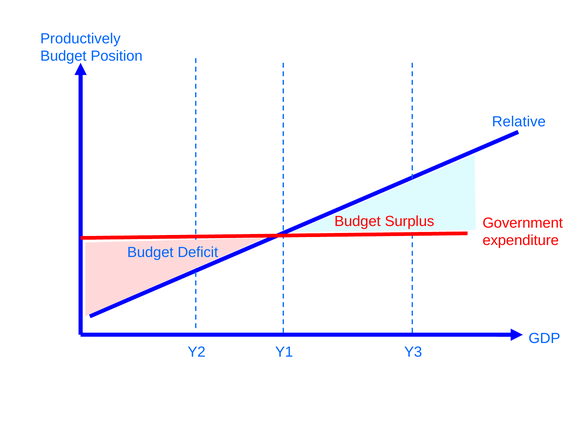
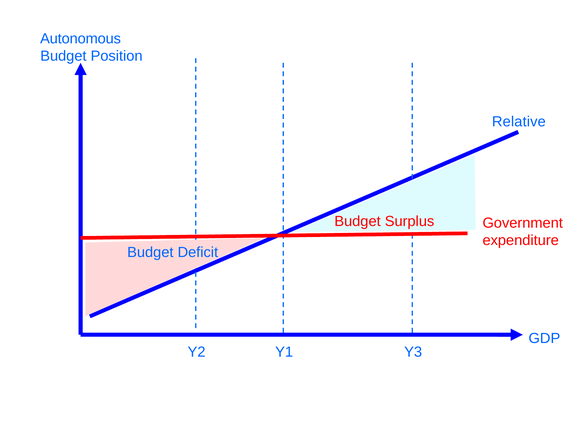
Productively: Productively -> Autonomous (81, 39)
